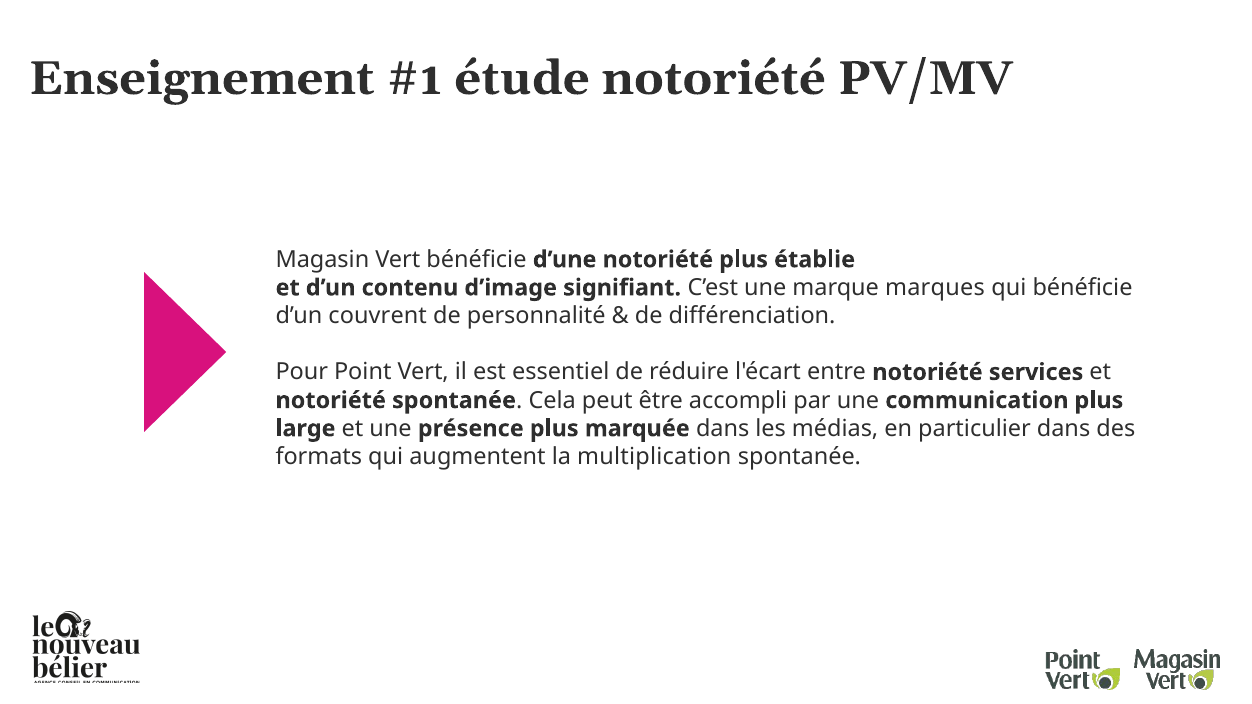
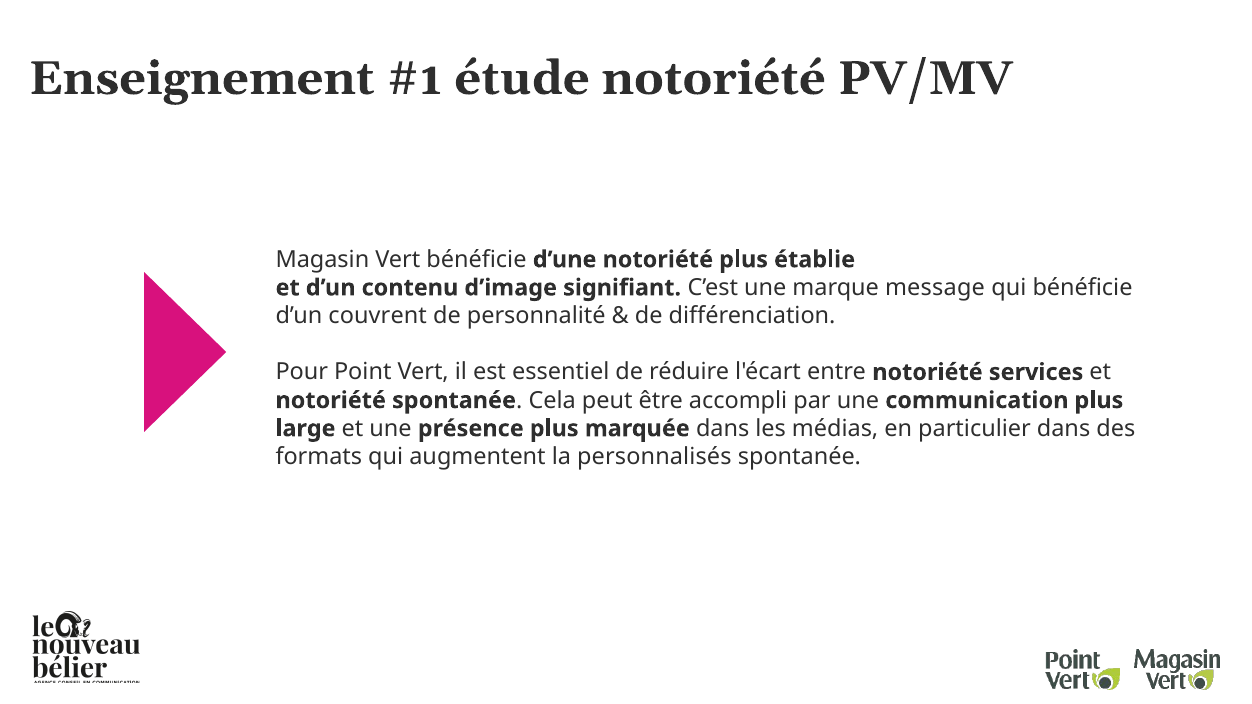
marques: marques -> message (935, 288)
multiplication: multiplication -> personnalisés (654, 457)
